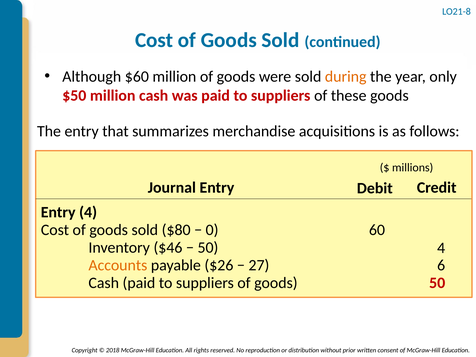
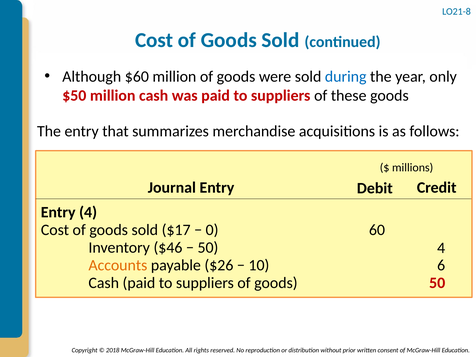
during colour: orange -> blue (346, 76)
$80: $80 -> $17 (176, 230)
27: 27 -> 10 (259, 265)
